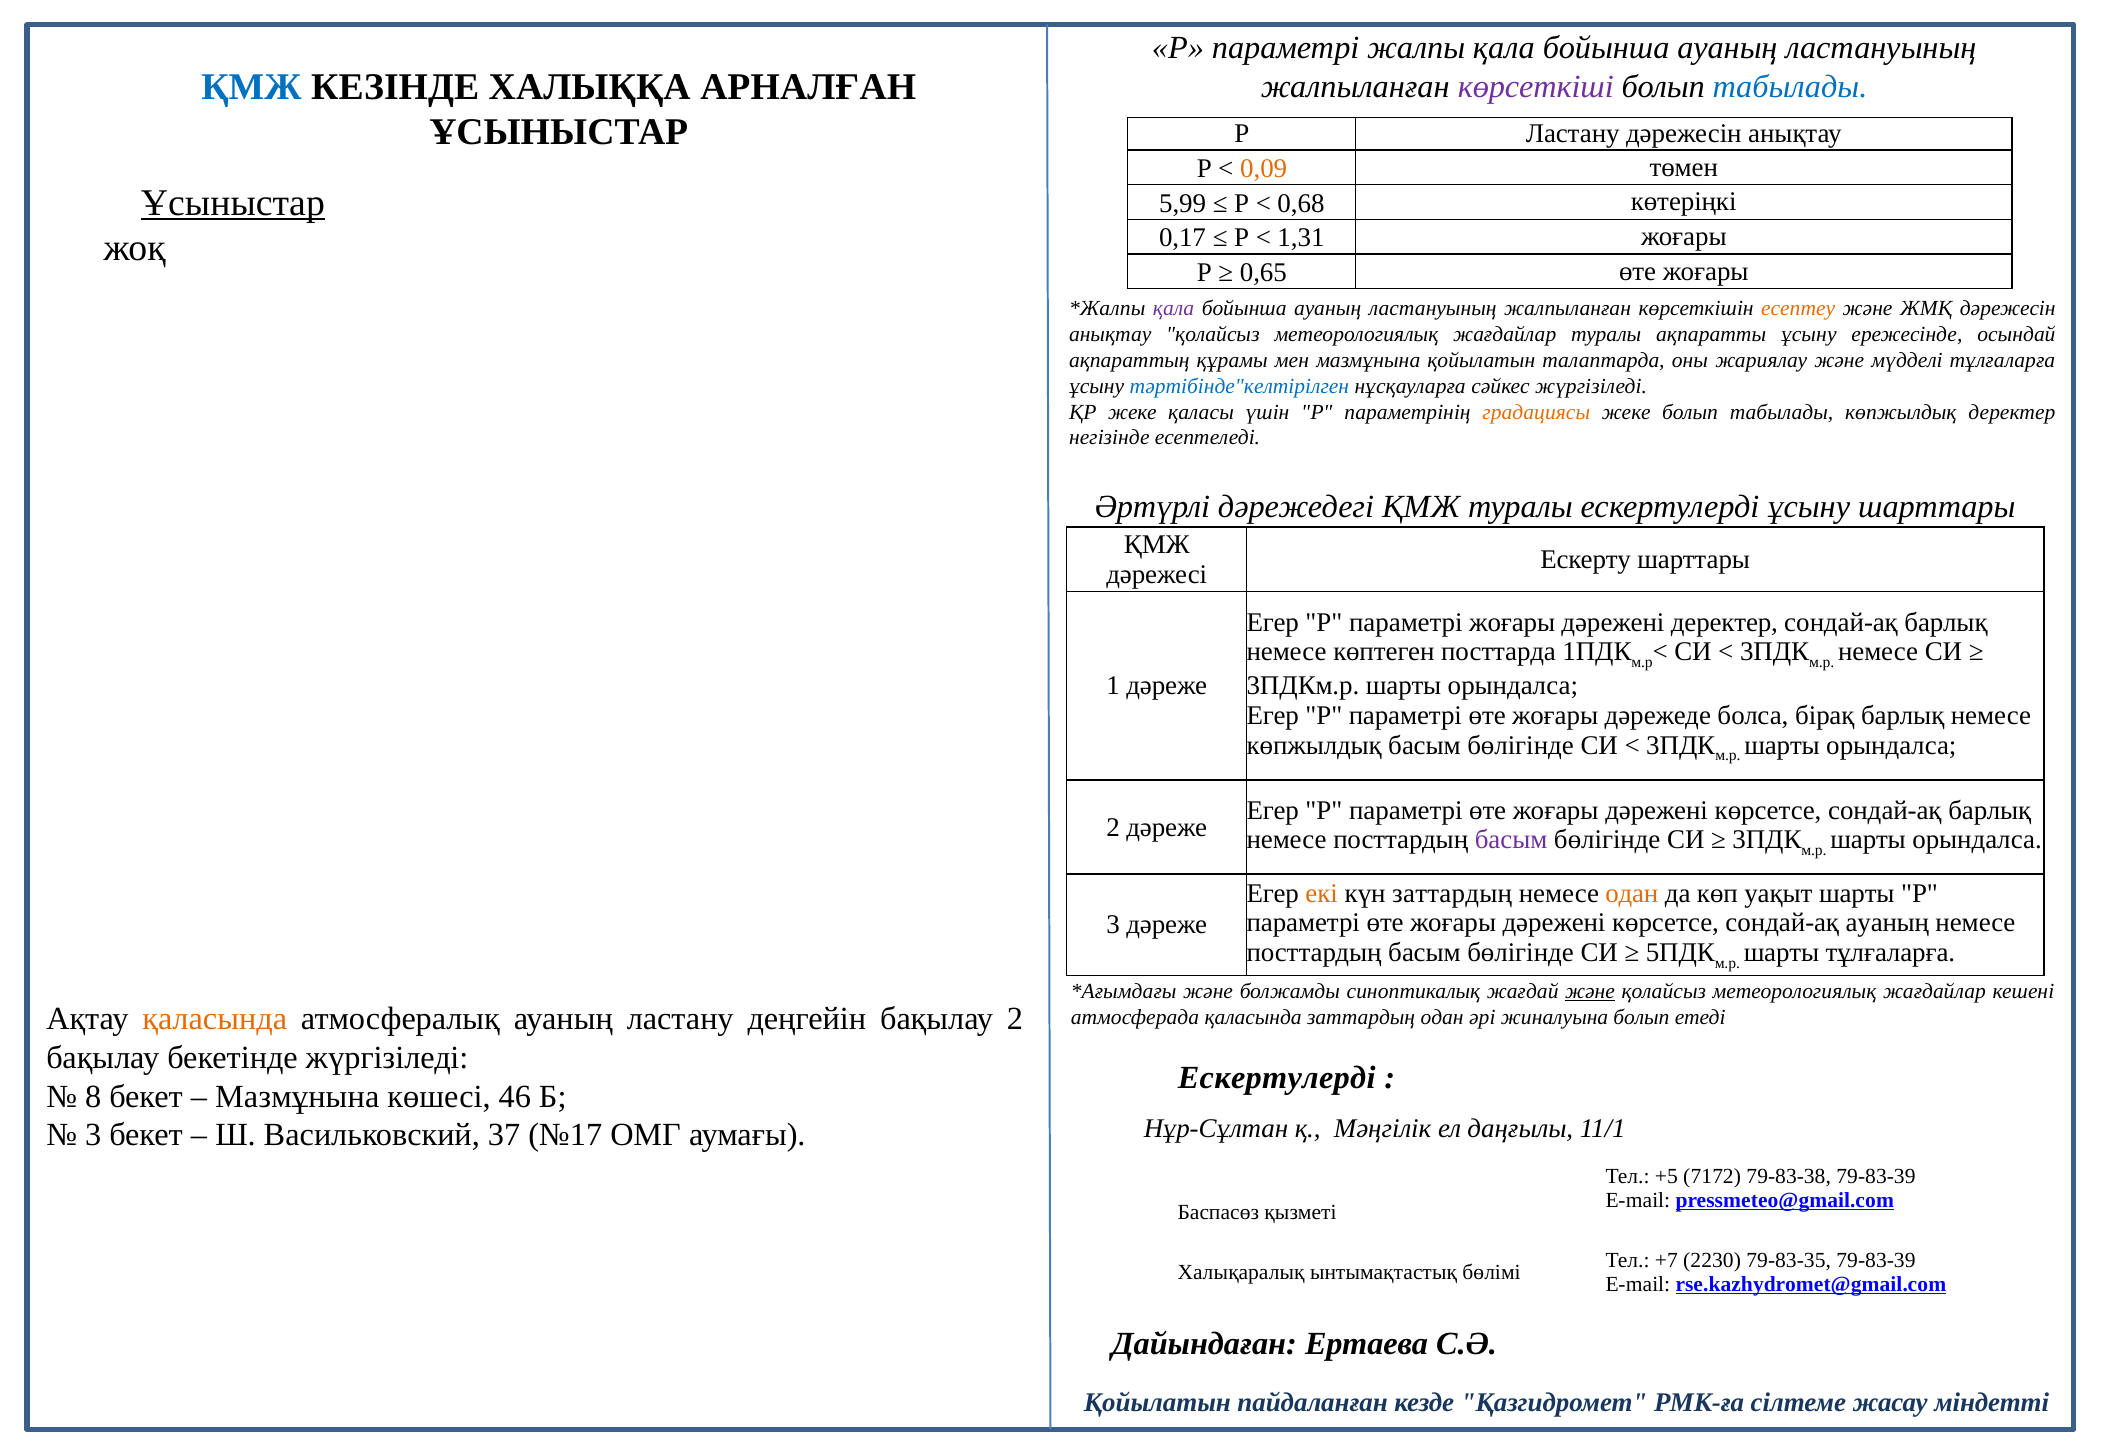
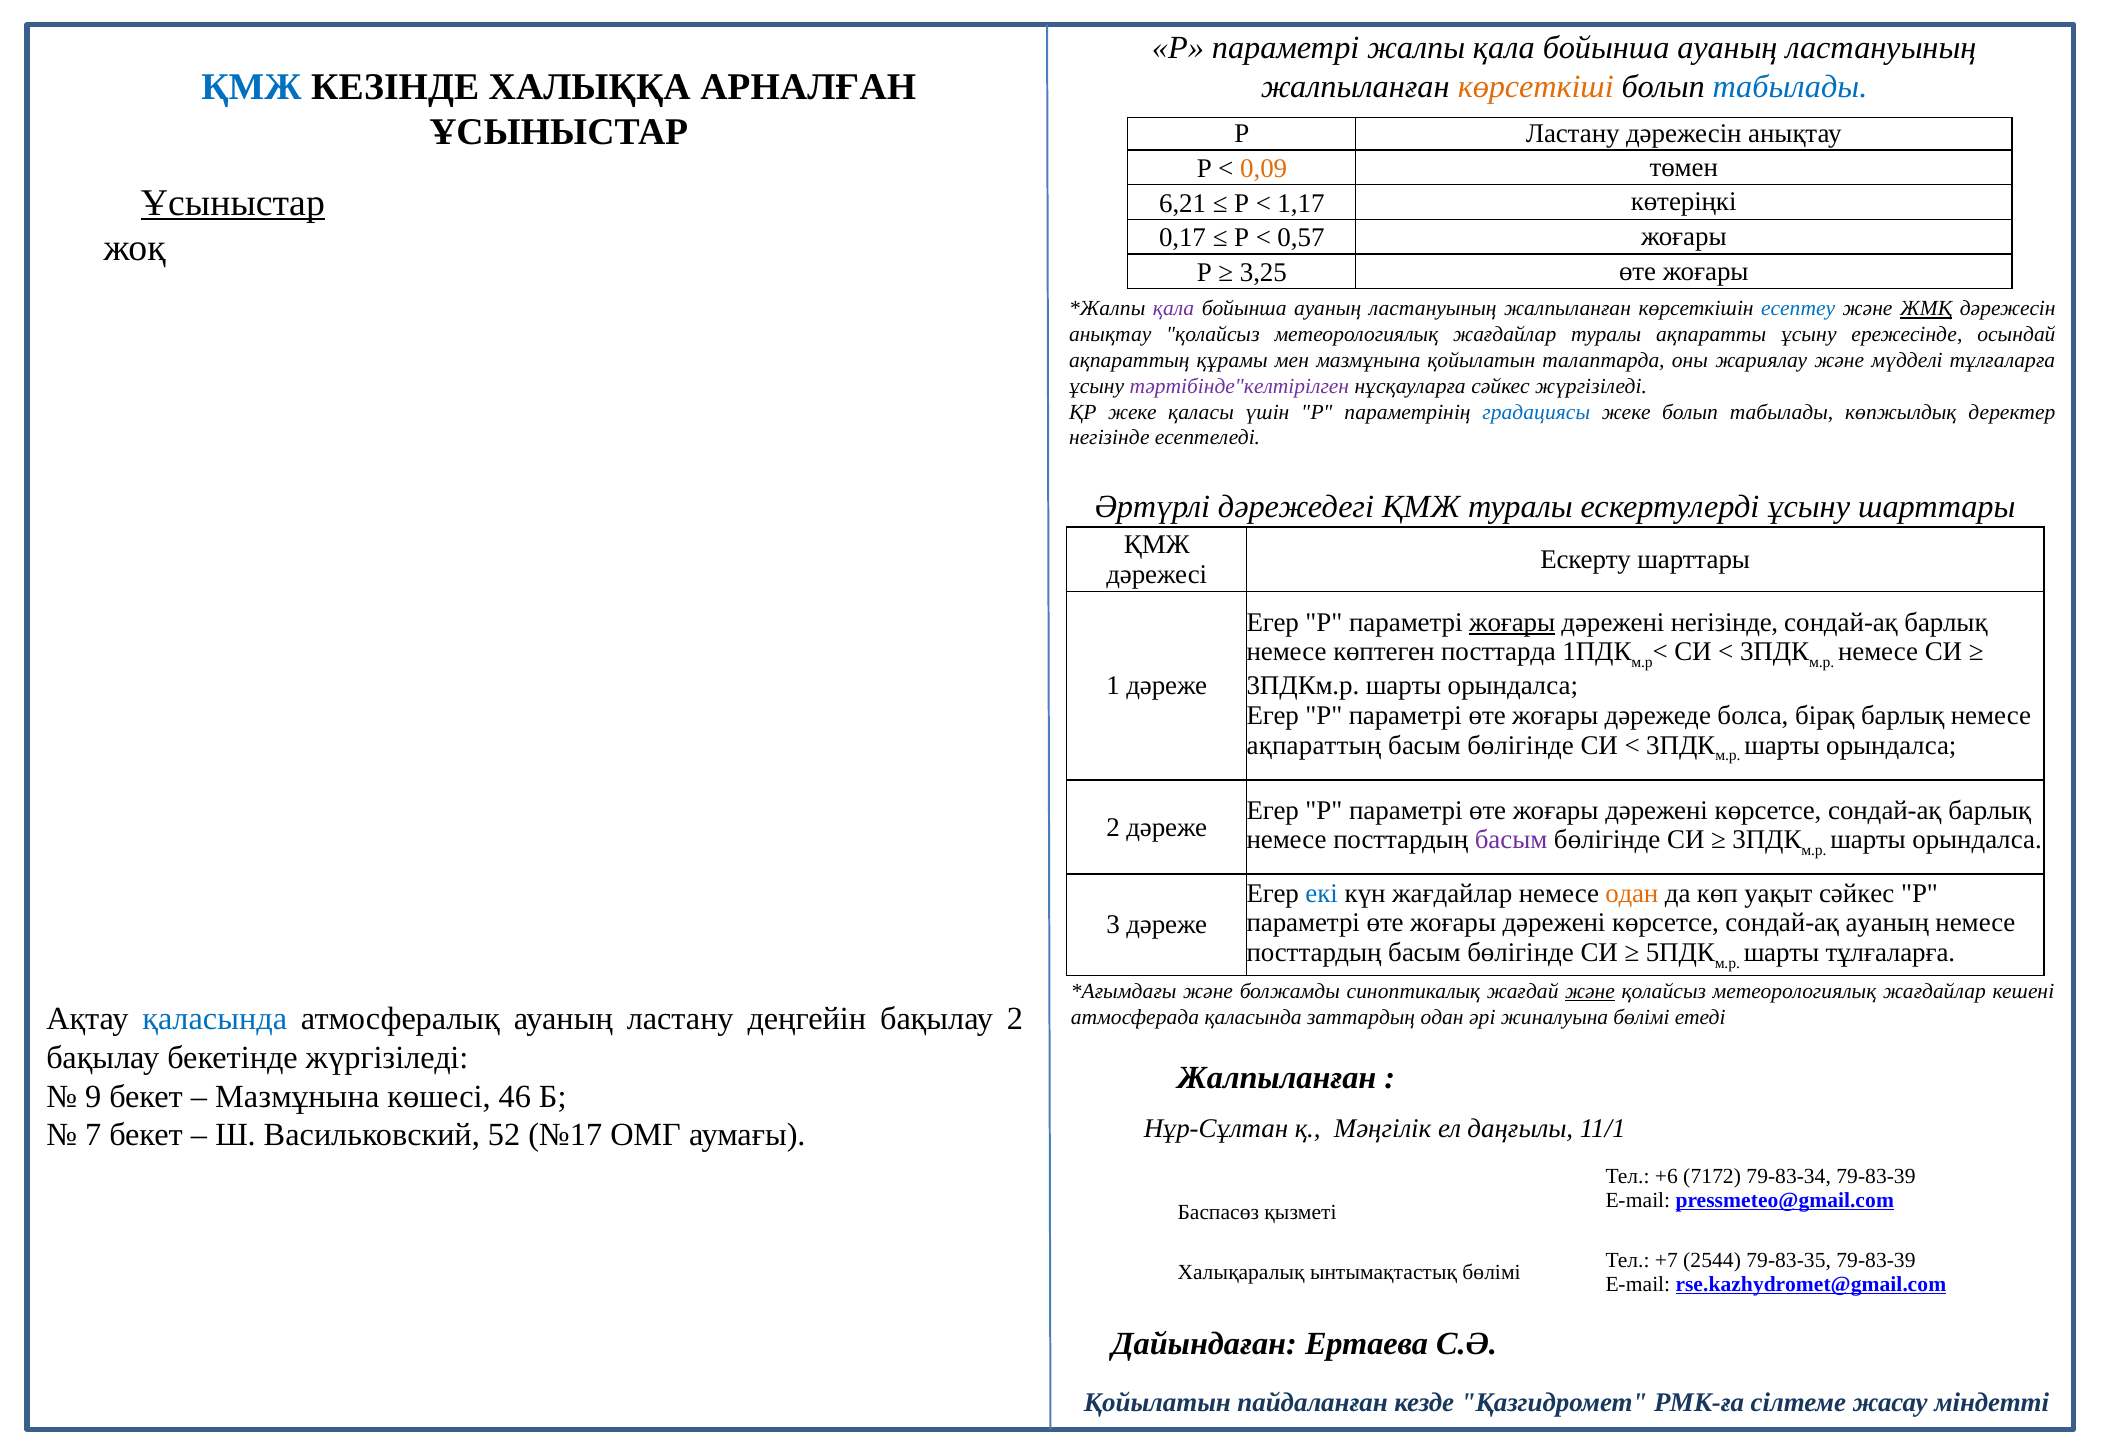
көрсеткіші colour: purple -> orange (1536, 87)
5,99: 5,99 -> 6,21 (1183, 203)
0,68: 0,68 -> 1,17 (1301, 203)
1,31: 1,31 -> 0,57 (1301, 238)
0,65: 0,65 -> 3,25 (1263, 273)
есептеу colour: orange -> blue (1798, 309)
ЖМҚ underline: none -> present (1926, 309)
тәртібінде"келтірілген colour: blue -> purple (1239, 386)
градациясы colour: orange -> blue (1536, 412)
жоғары underline: none -> present (1512, 623)
дәрежені деректер: деректер -> негізінде (1725, 623)
көпжылдық: көпжылдық -> ақпараттың (1314, 746)
екі colour: orange -> blue (1322, 894)
күн заттардың: заттардың -> жағдайлар (1452, 894)
уақыт шарты: шарты -> сәйкес (1857, 894)
қаласында colour: orange -> blue (215, 1019)
жиналуына болып: болып -> бөлімі (1641, 1017)
Ескертулерді: Ескертулерді -> Жалпыланған (1277, 1078)
8: 8 -> 9 (93, 1097)
3: 3 -> 7 (93, 1136)
37: 37 -> 52 (504, 1136)
+5: +5 -> +6 (1666, 1177)
79-83-38: 79-83-38 -> 79-83-34 (1789, 1177)
2230: 2230 -> 2544 (1712, 1261)
